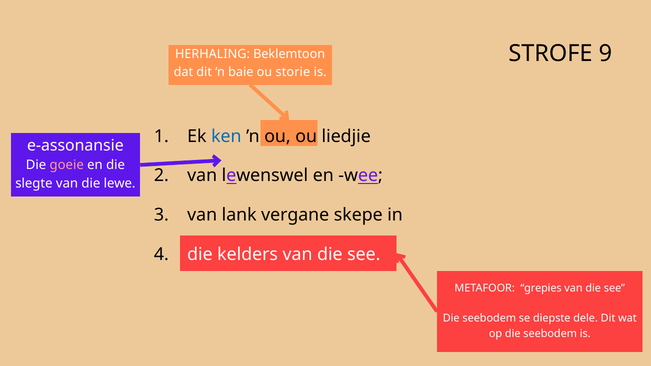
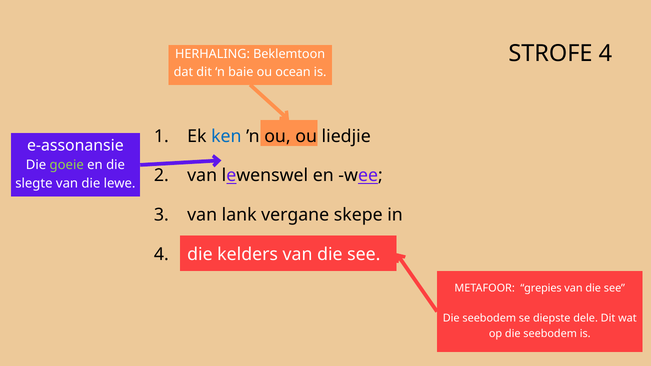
STROFE 9: 9 -> 4 (605, 54)
storie: storie -> ocean (293, 72)
goeie colour: pink -> light green (67, 165)
